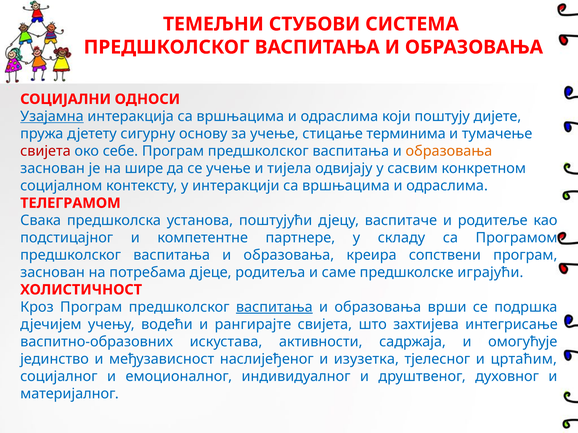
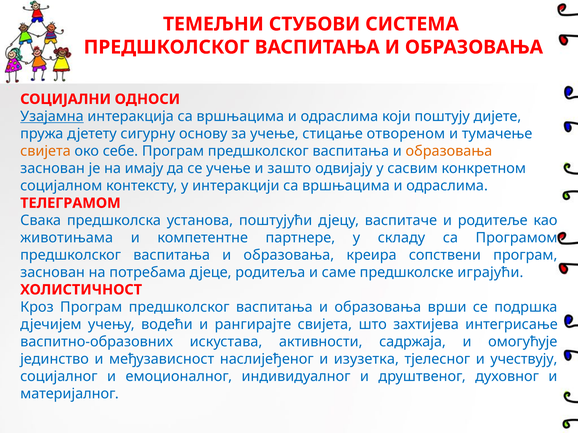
терминима: терминима -> отвореном (406, 134)
свијета colour: red -> orange (45, 151)
шире: шире -> имају (144, 169)
тијела: тијела -> зашто (289, 169)
подстицајног: подстицајног -> животињама (67, 238)
васпитања underline: present -> none (274, 307)
цртаћим: цртаћим -> учествују (524, 359)
